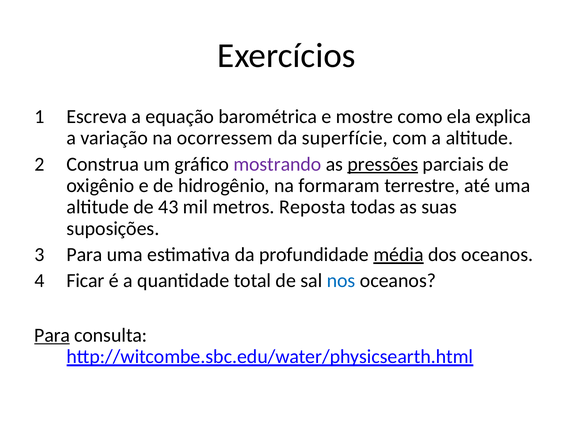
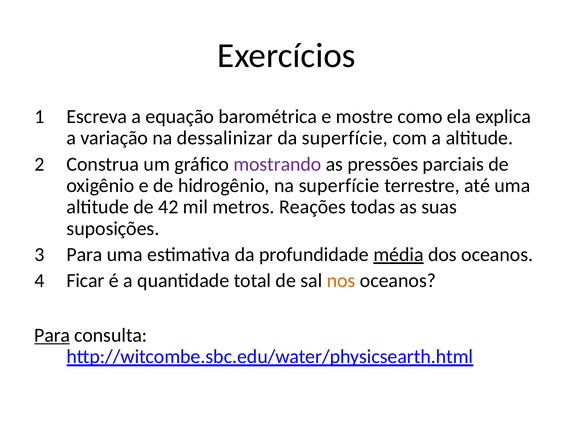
ocorressem: ocorressem -> dessalinizar (225, 138)
pressões underline: present -> none (383, 164)
na formaram: formaram -> superfície (339, 185)
43: 43 -> 42 (168, 207)
Reposta: Reposta -> Reações (313, 207)
nos colour: blue -> orange (341, 281)
